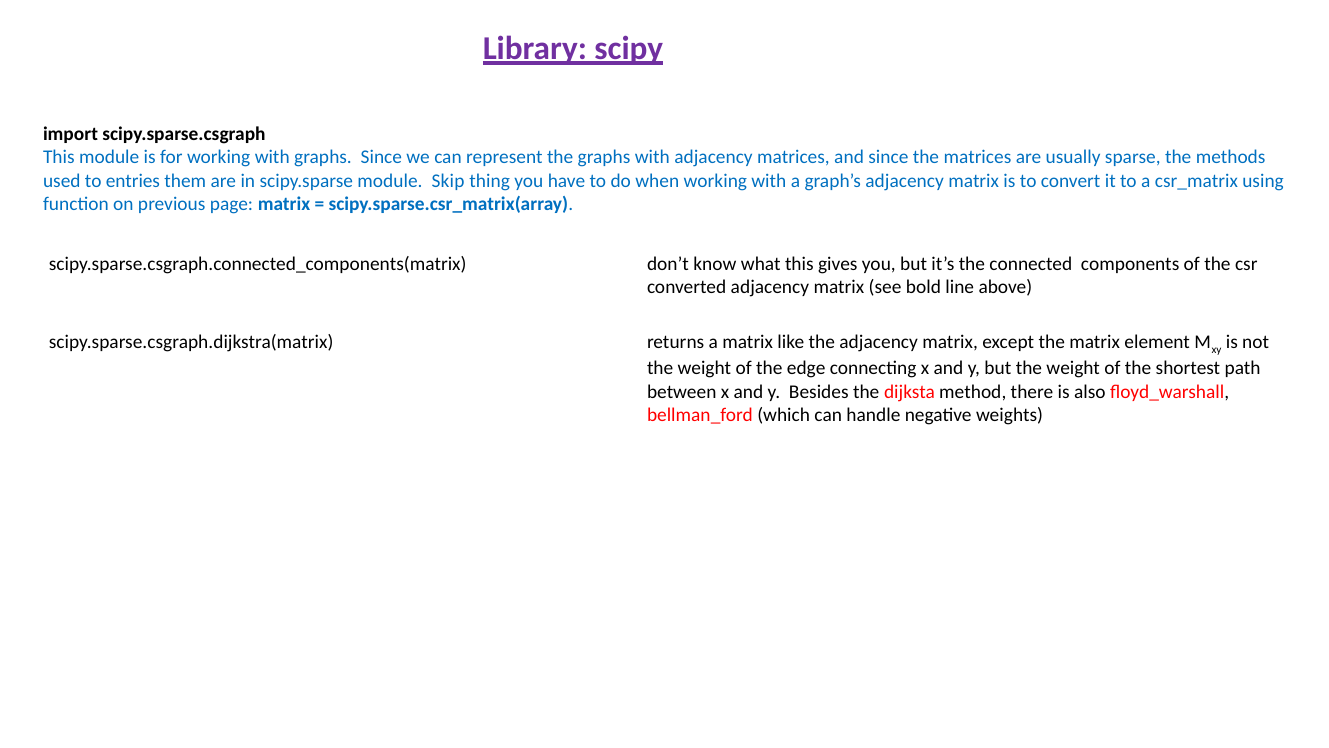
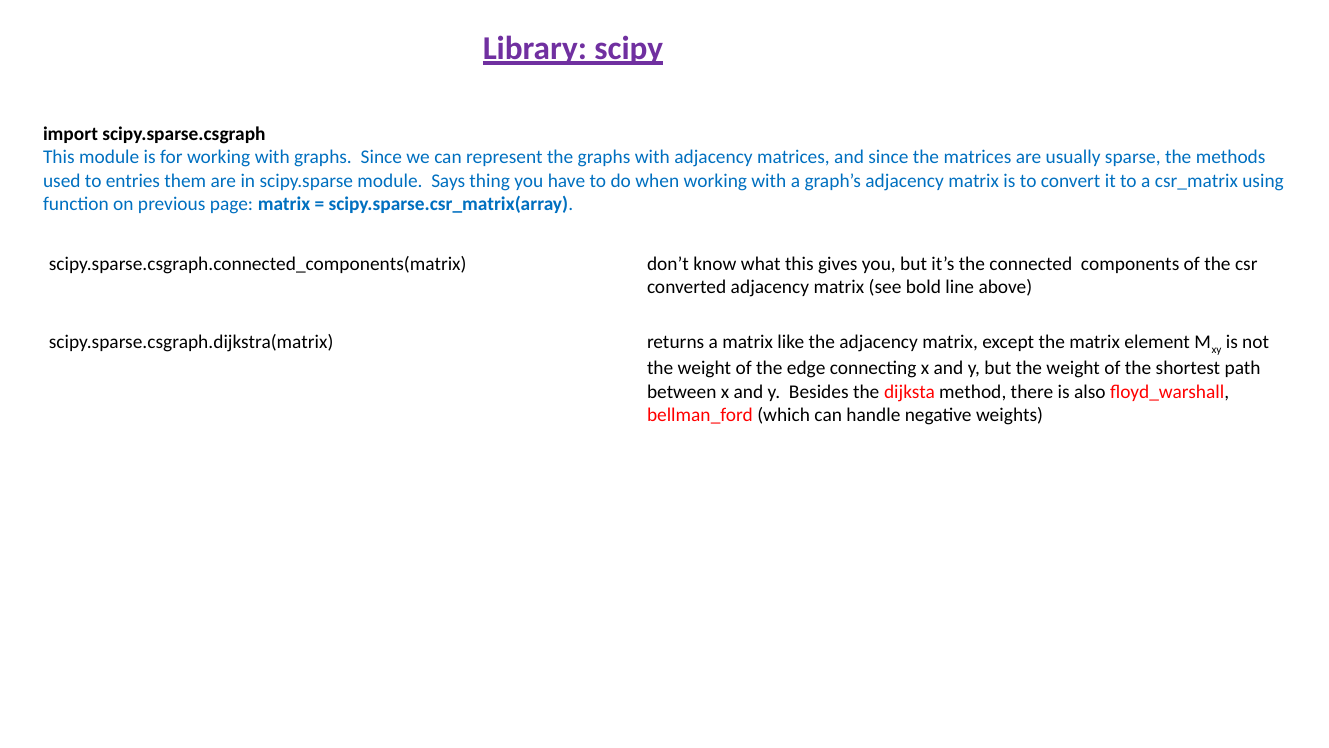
Skip: Skip -> Says (448, 181)
